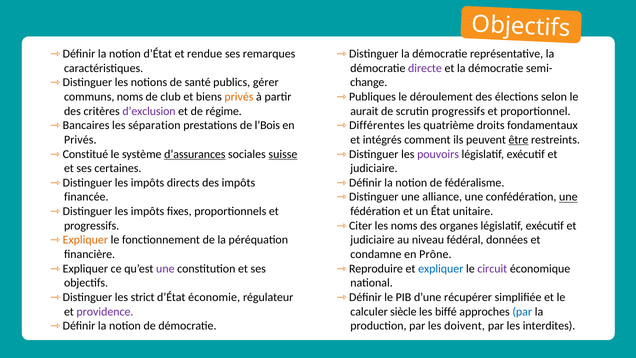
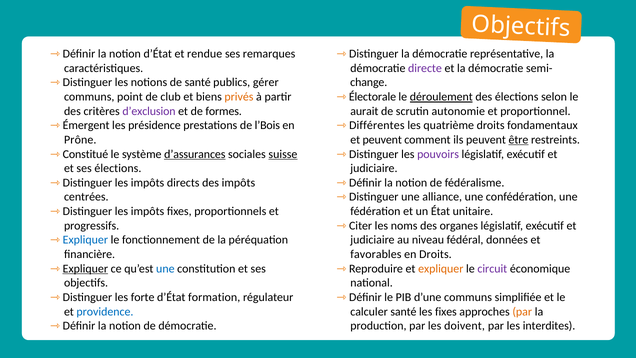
Publiques: Publiques -> Électorale (372, 97)
déroulement underline: none -> present (441, 97)
communs noms: noms -> point (130, 97)
régime: régime -> formes (224, 111)
scrutin progressifs: progressifs -> autonomie (458, 111)
Bancaires: Bancaires -> Émergent (86, 125)
séparation: séparation -> présidence (154, 125)
Privés: Privés -> Prône (80, 140)
et intégrés: intégrés -> peuvent (382, 140)
ses certaines: certaines -> élections (118, 168)
une underline: present -> none (568, 197)
financée: financée -> centrées (86, 197)
Expliquer colour: orange -> blue (85, 240)
condamne: condamne -> favorables (376, 254)
en Prône: Prône -> Droits (435, 254)
Expliquer underline: none -> present (85, 268)
une colour: purple -> blue (165, 268)
expliquer colour: blue -> orange (441, 268)
strict: strict -> forte (143, 297)
économie: économie -> formation (214, 297)
d’une récupérer: récupérer -> communs (468, 297)
providence colour: purple -> blue (105, 311)
calculer siècle: siècle -> santé (403, 311)
les biffé: biffé -> fixes (446, 311)
par colour: blue -> orange (522, 311)
